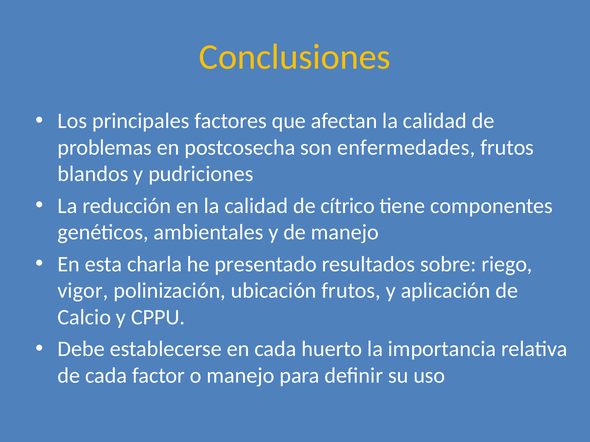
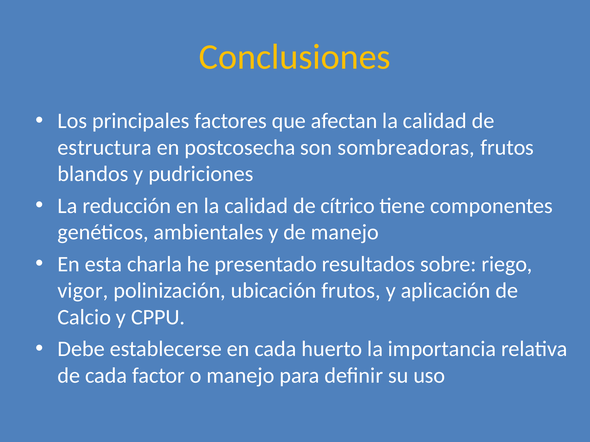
problemas: problemas -> estructura (105, 148)
enfermedades: enfermedades -> sombreadoras (406, 148)
